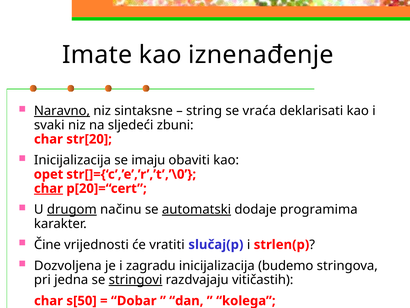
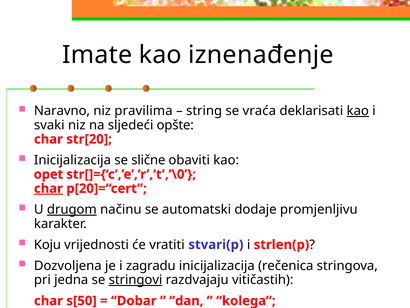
Naravno underline: present -> none (62, 111)
sintaksne: sintaksne -> pravilima (144, 111)
kao underline: none -> present (358, 111)
zbuni: zbuni -> opšte (175, 125)
imaju: imaju -> slične (148, 160)
automatski underline: present -> none (197, 209)
programima: programima -> promjenljivu (319, 209)
Čine: Čine -> Koju (47, 244)
slučaj(p: slučaj(p -> stvari(p (216, 244)
budemo: budemo -> rečenica (286, 265)
